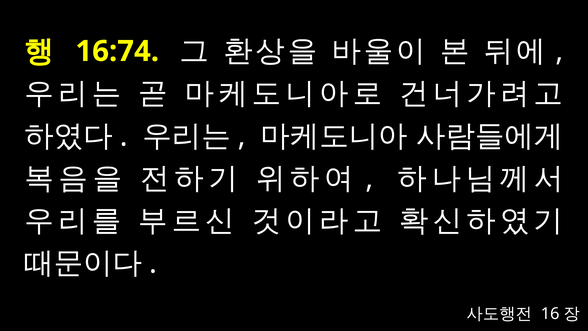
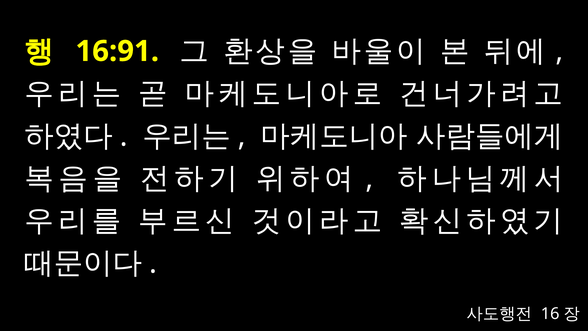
16:74: 16:74 -> 16:91 (117, 51)
